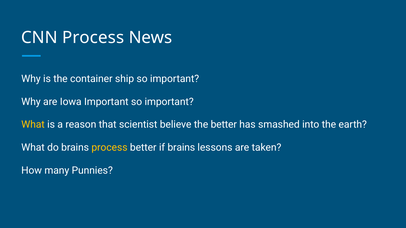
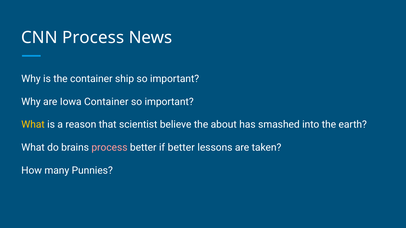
Iowa Important: Important -> Container (106, 102)
the better: better -> about (224, 125)
process colour: yellow -> pink (109, 148)
if brains: brains -> better (181, 148)
